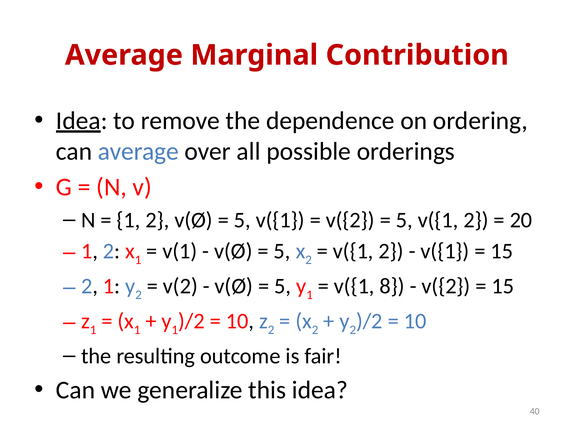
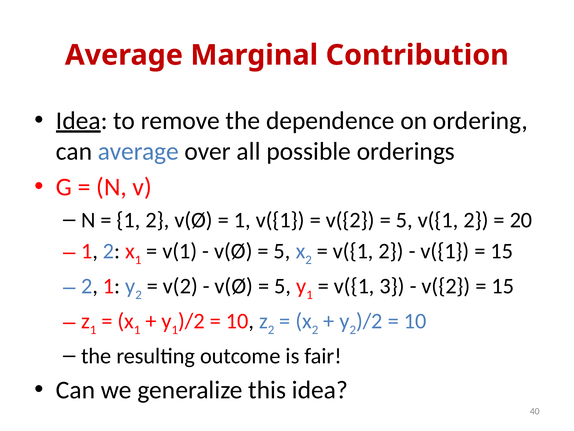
5: 5 -> 1 (242, 220)
8: 8 -> 3 (392, 286)
